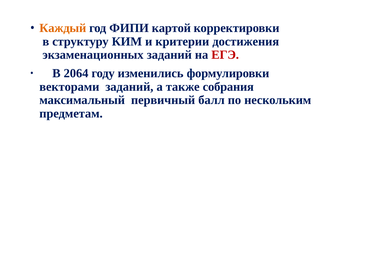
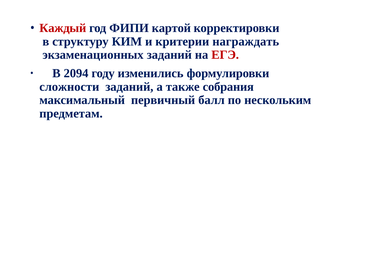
Каждый colour: orange -> red (63, 28)
достижения: достижения -> награждать (246, 41)
2064: 2064 -> 2094 (76, 73)
векторами: векторами -> сложности (69, 87)
